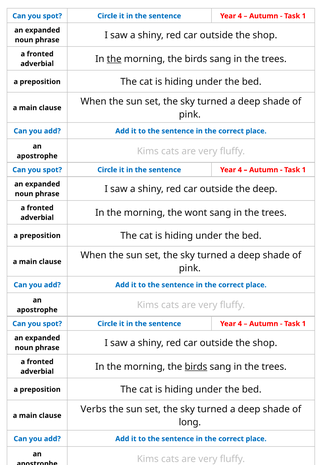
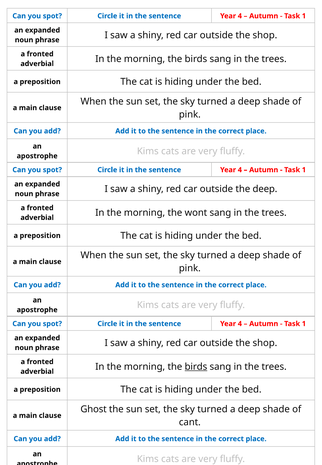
the underline: present -> none (114, 59)
Verbs: Verbs -> Ghost (94, 409)
long: long -> cant (190, 422)
